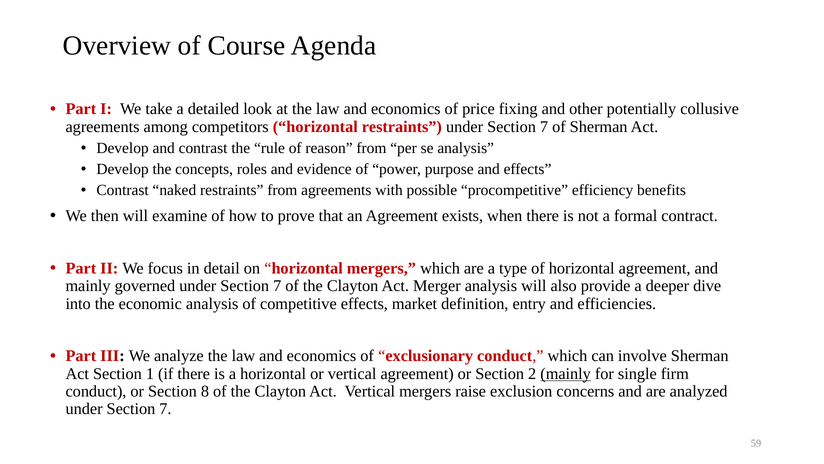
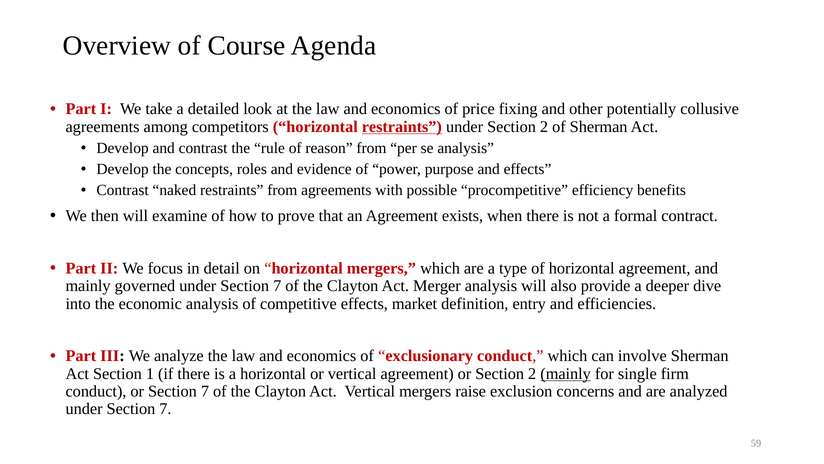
restraints underline: none -> present (402, 127)
7: 7 -> 2 (544, 127)
or Section 8: 8 -> 7 (205, 391)
